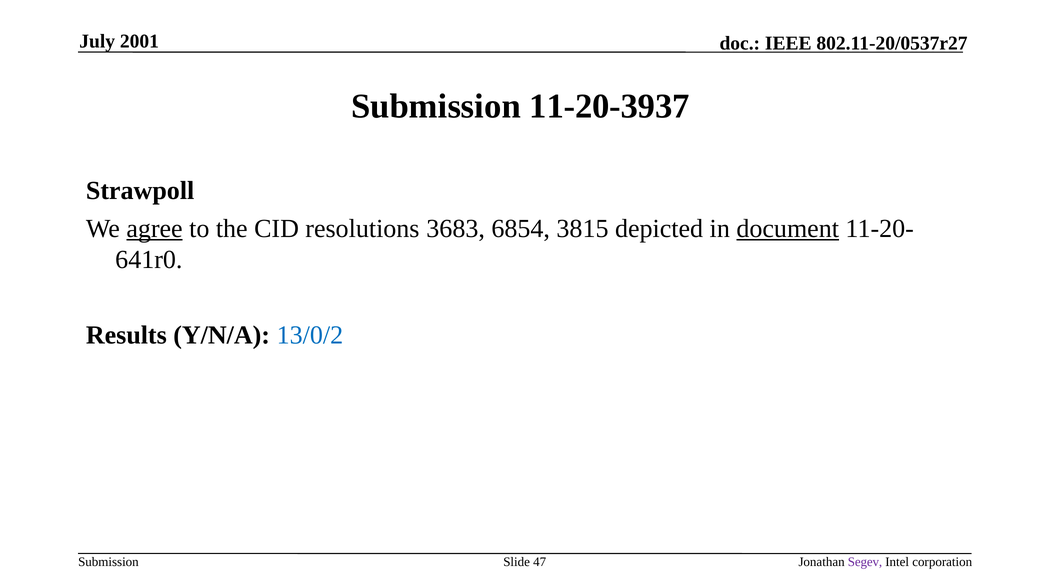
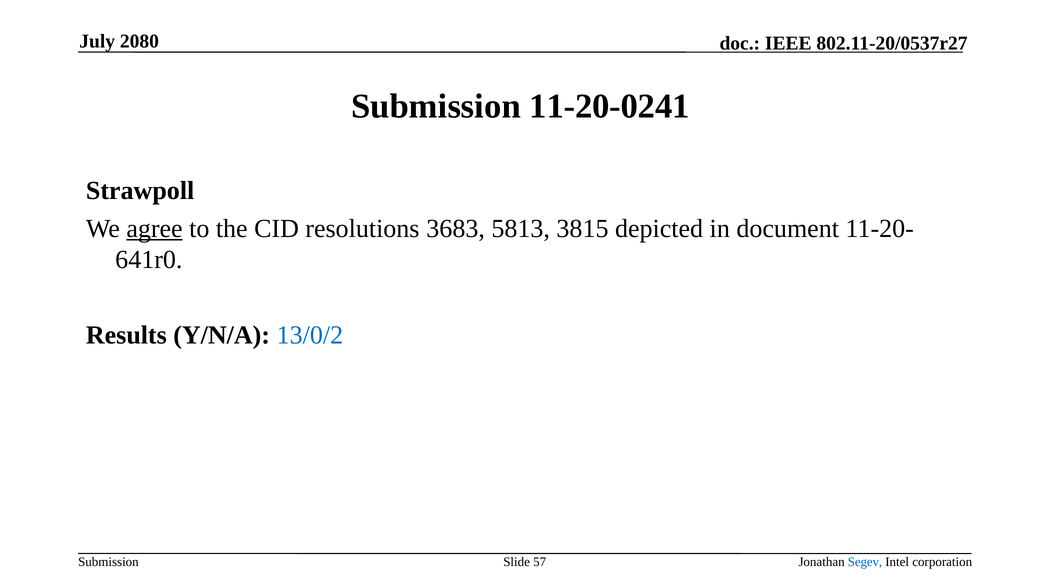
2001: 2001 -> 2080 (139, 41)
11-20-3937: 11-20-3937 -> 11-20-0241 (610, 106)
6854: 6854 -> 5813 (521, 228)
document underline: present -> none (788, 228)
47: 47 -> 57 (540, 562)
Segev colour: purple -> blue (865, 562)
